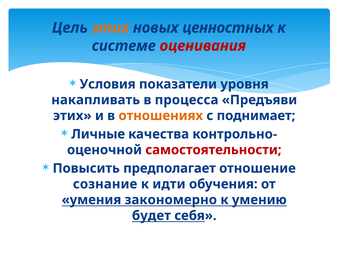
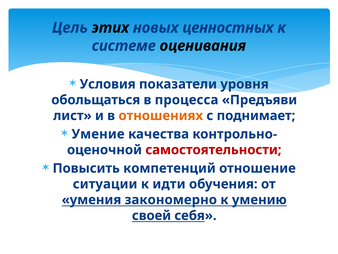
этих colour: orange -> black (110, 28)
оценивания colour: red -> black (203, 46)
накапливать: накапливать -> обольщаться (96, 100)
этих: этих -> лист (72, 115)
Личные: Личные -> Умение (98, 134)
предполагает: предполагает -> компетенций (169, 168)
сознание: сознание -> ситуации (105, 184)
будет: будет -> своей (151, 215)
